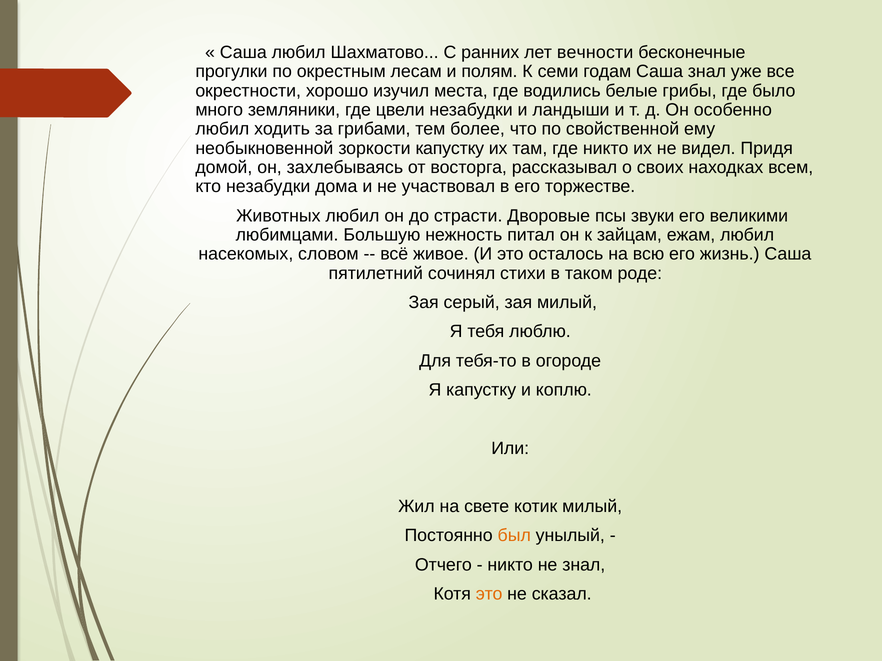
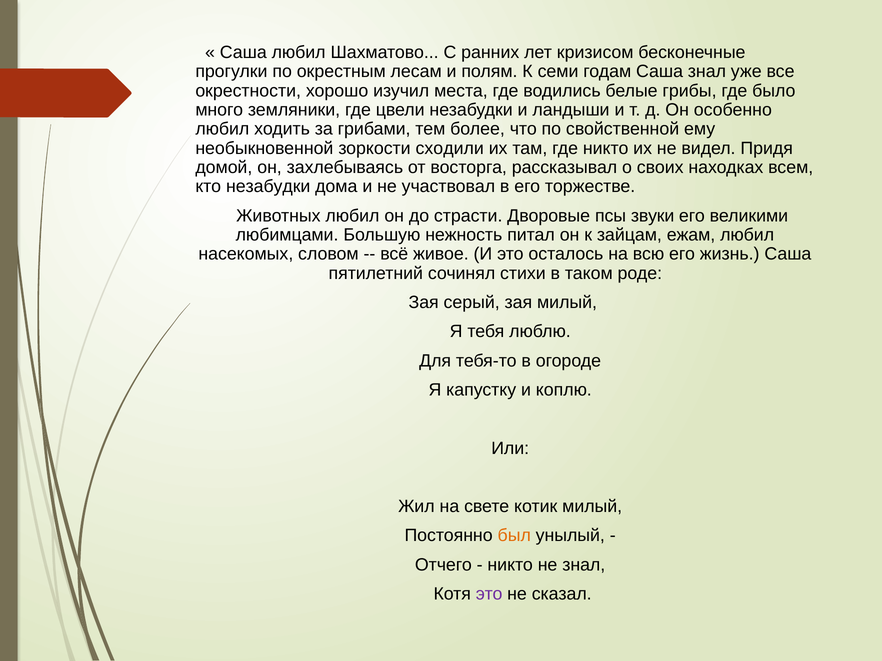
вечности: вечности -> кризисом (595, 52)
зоркости капустку: капустку -> сходили (450, 148)
это colour: orange -> purple (489, 594)
